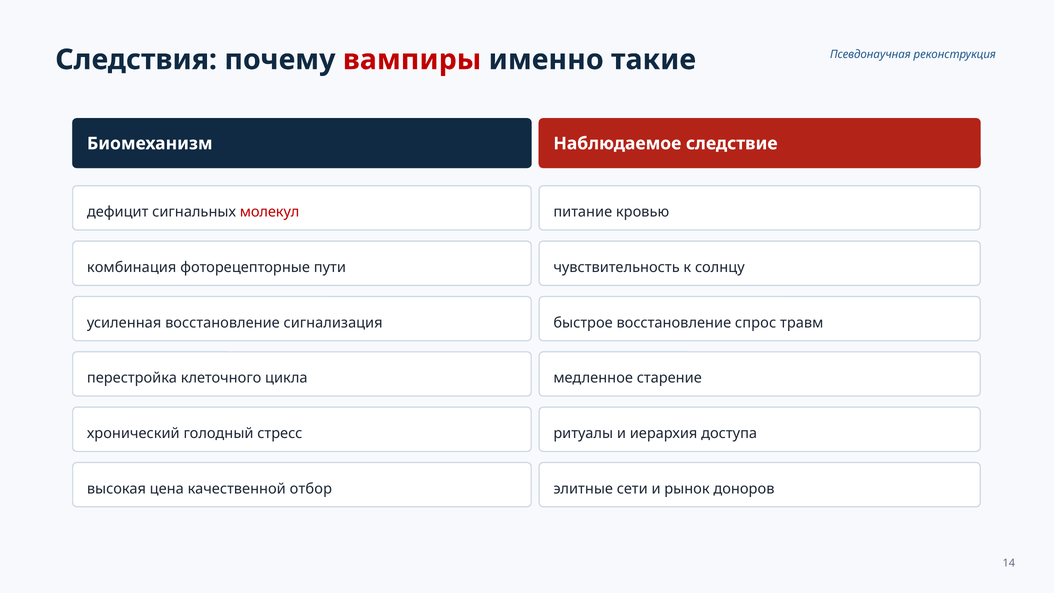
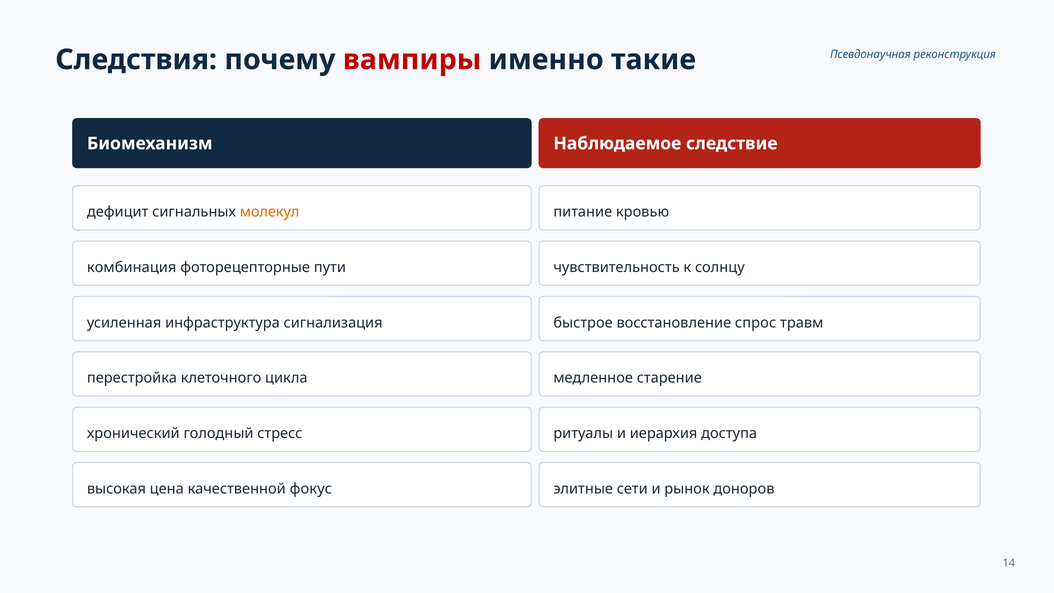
молекул colour: red -> orange (270, 212)
усиленная восстановление: восстановление -> инфраструктура (222, 323)
отбор: отбор -> фокус (311, 489)
